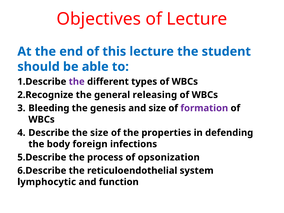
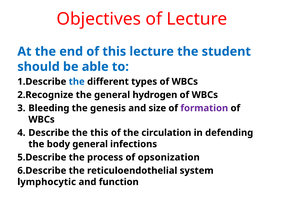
the colour: purple -> blue (77, 82)
releasing: releasing -> hydrogen (155, 95)
the size: size -> this (99, 133)
properties: properties -> circulation (166, 133)
body foreign: foreign -> general (90, 144)
